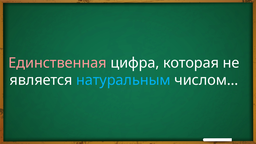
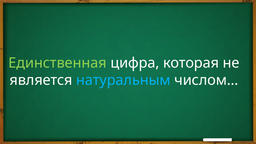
Единственная colour: pink -> light green (58, 63)
